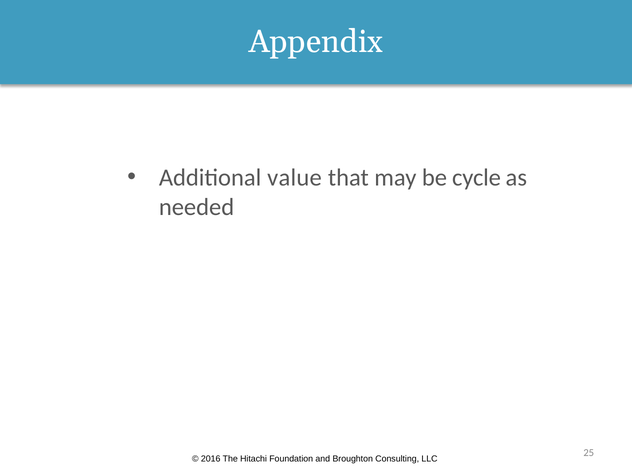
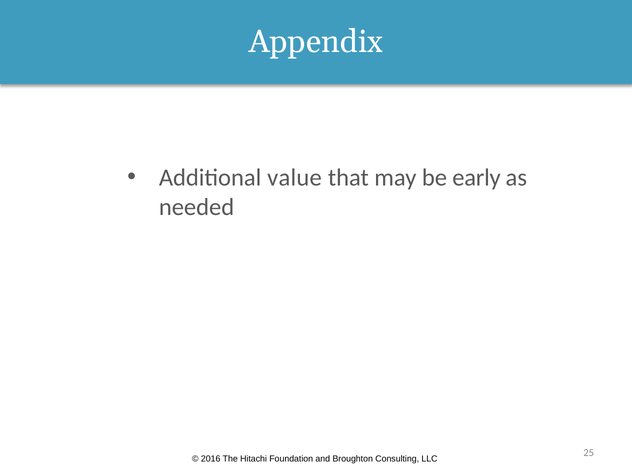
cycle: cycle -> early (476, 178)
